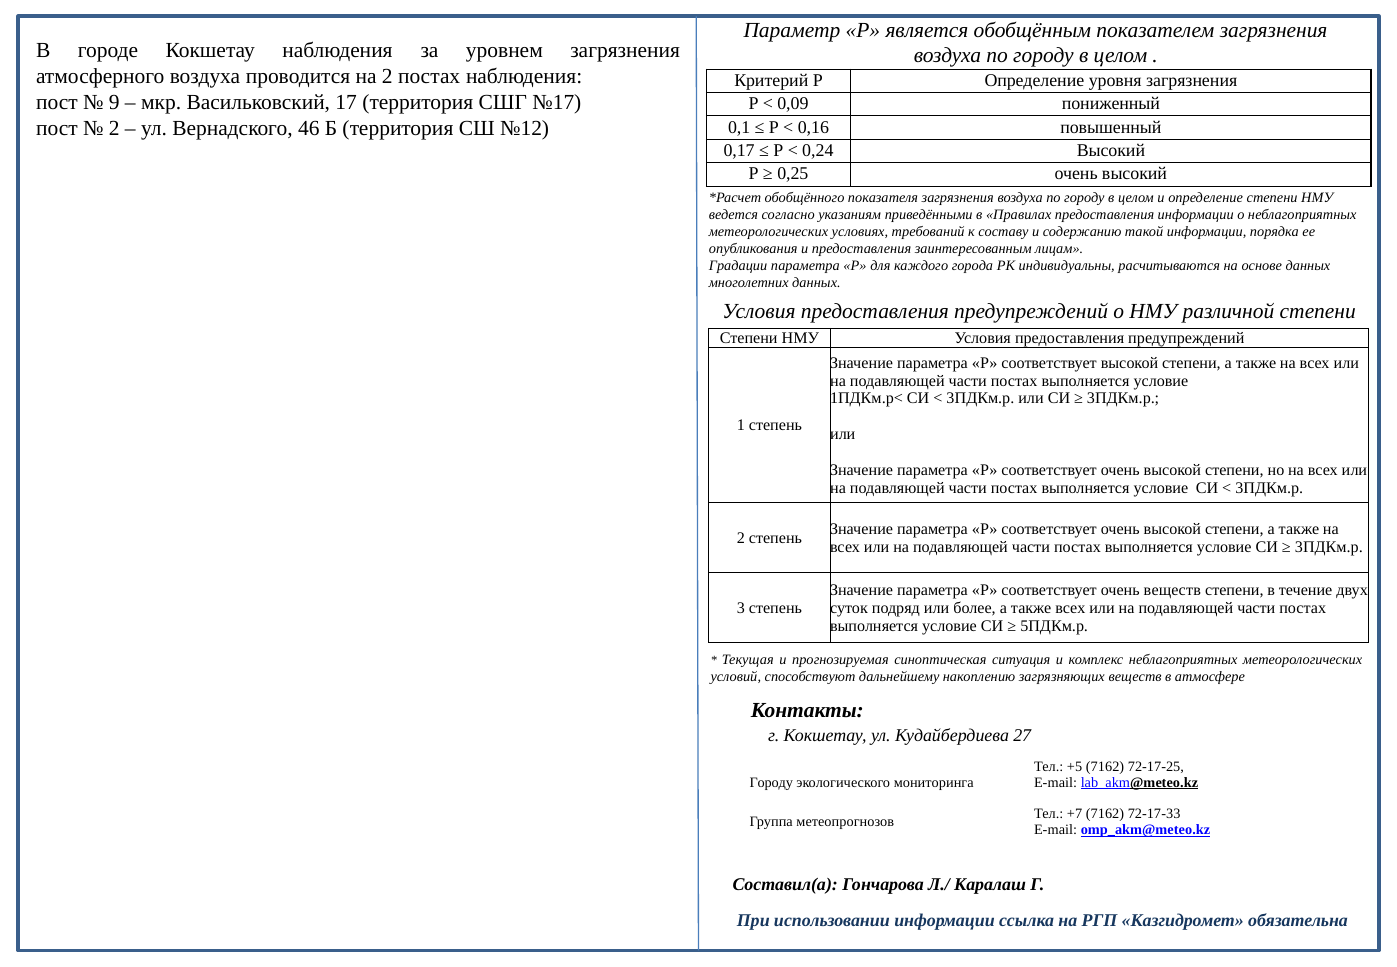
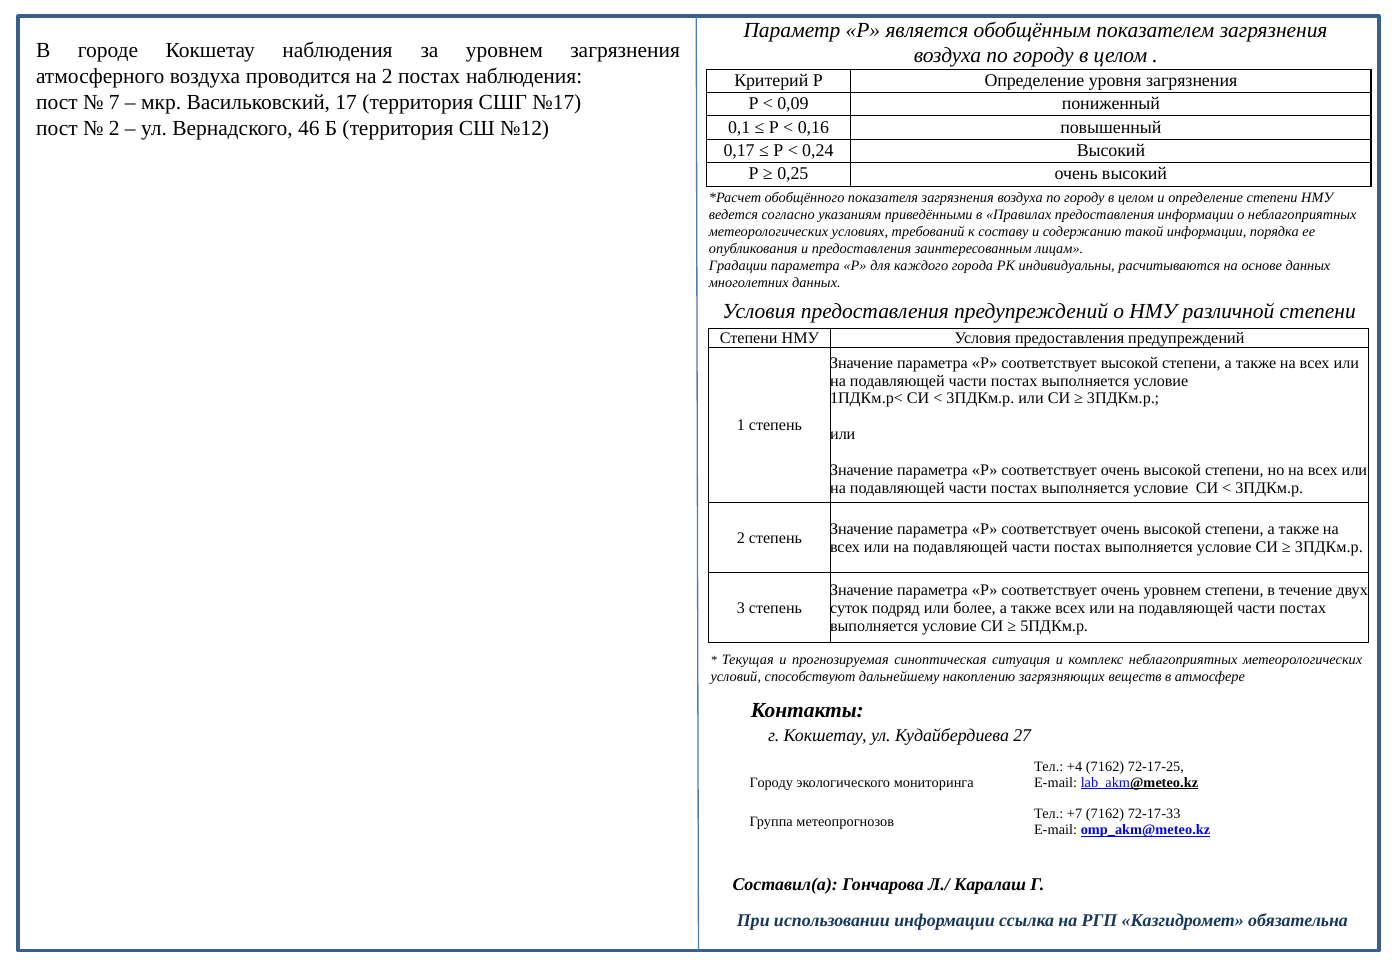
9: 9 -> 7 (114, 102)
очень веществ: веществ -> уровнем (1172, 590)
+5: +5 -> +4 (1075, 767)
